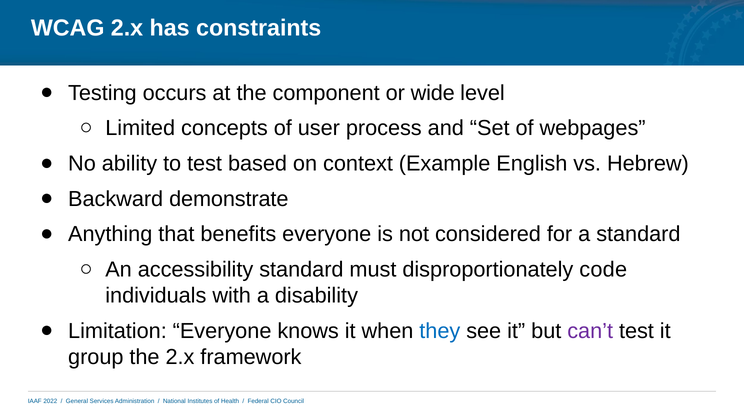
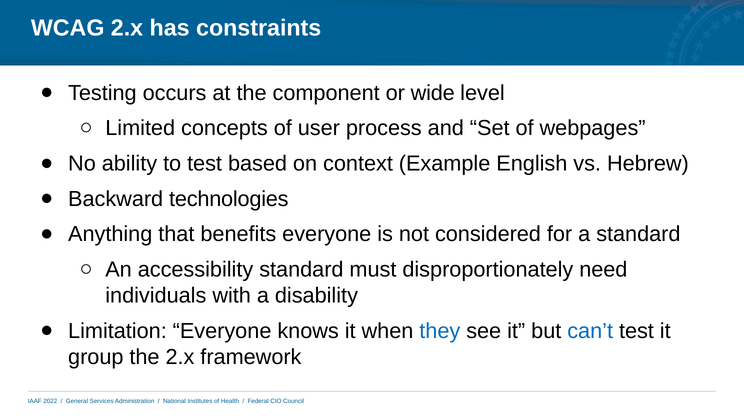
demonstrate: demonstrate -> technologies (229, 199)
code: code -> need (603, 269)
can’t colour: purple -> blue (590, 331)
